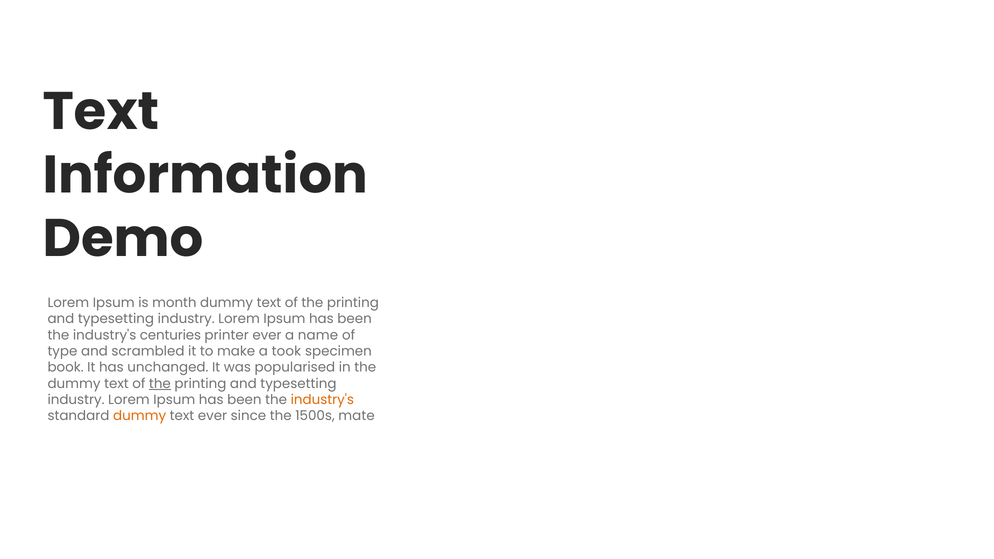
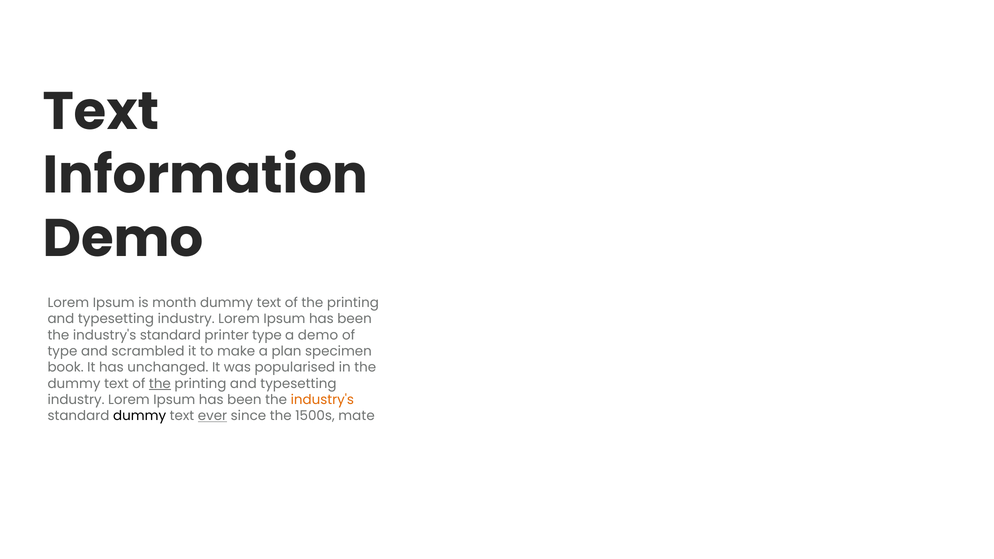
centuries: centuries -> standard (170, 335)
printer ever: ever -> type (267, 335)
a name: name -> demo (318, 335)
took: took -> plan (287, 351)
dummy colour: orange -> black (140, 416)
ever underline: none -> present (212, 416)
